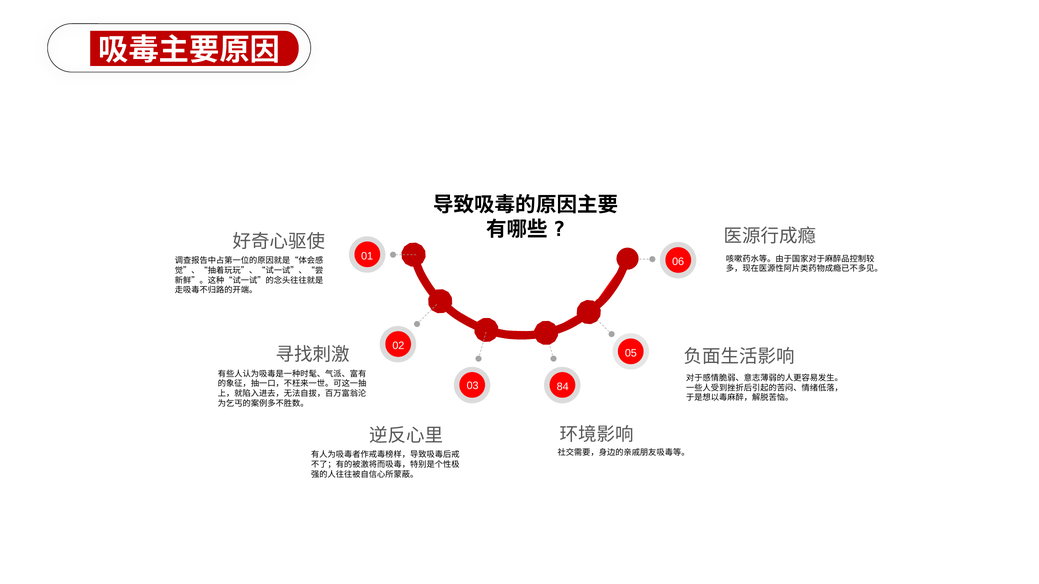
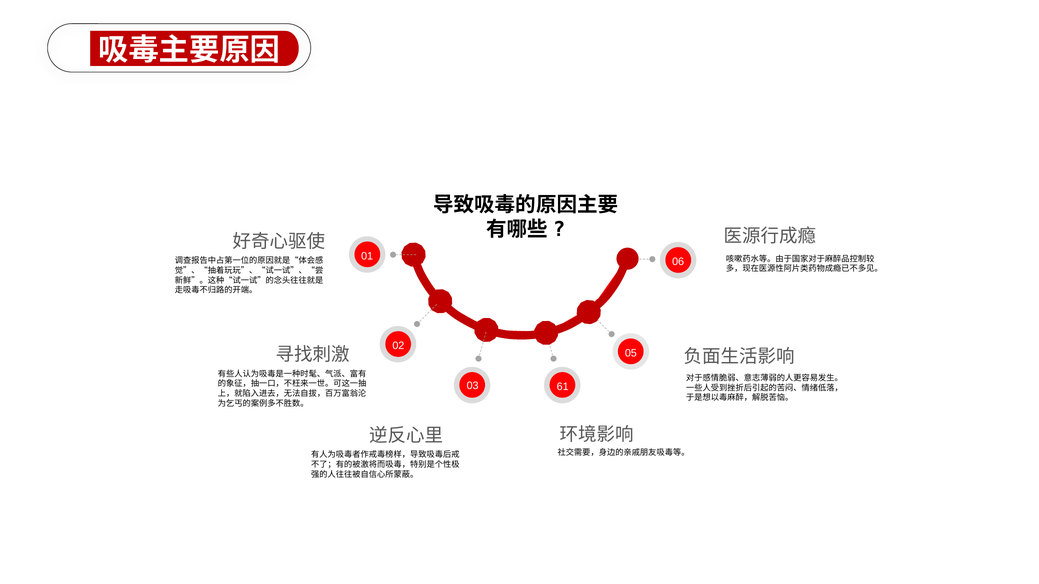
84: 84 -> 61 (563, 387)
